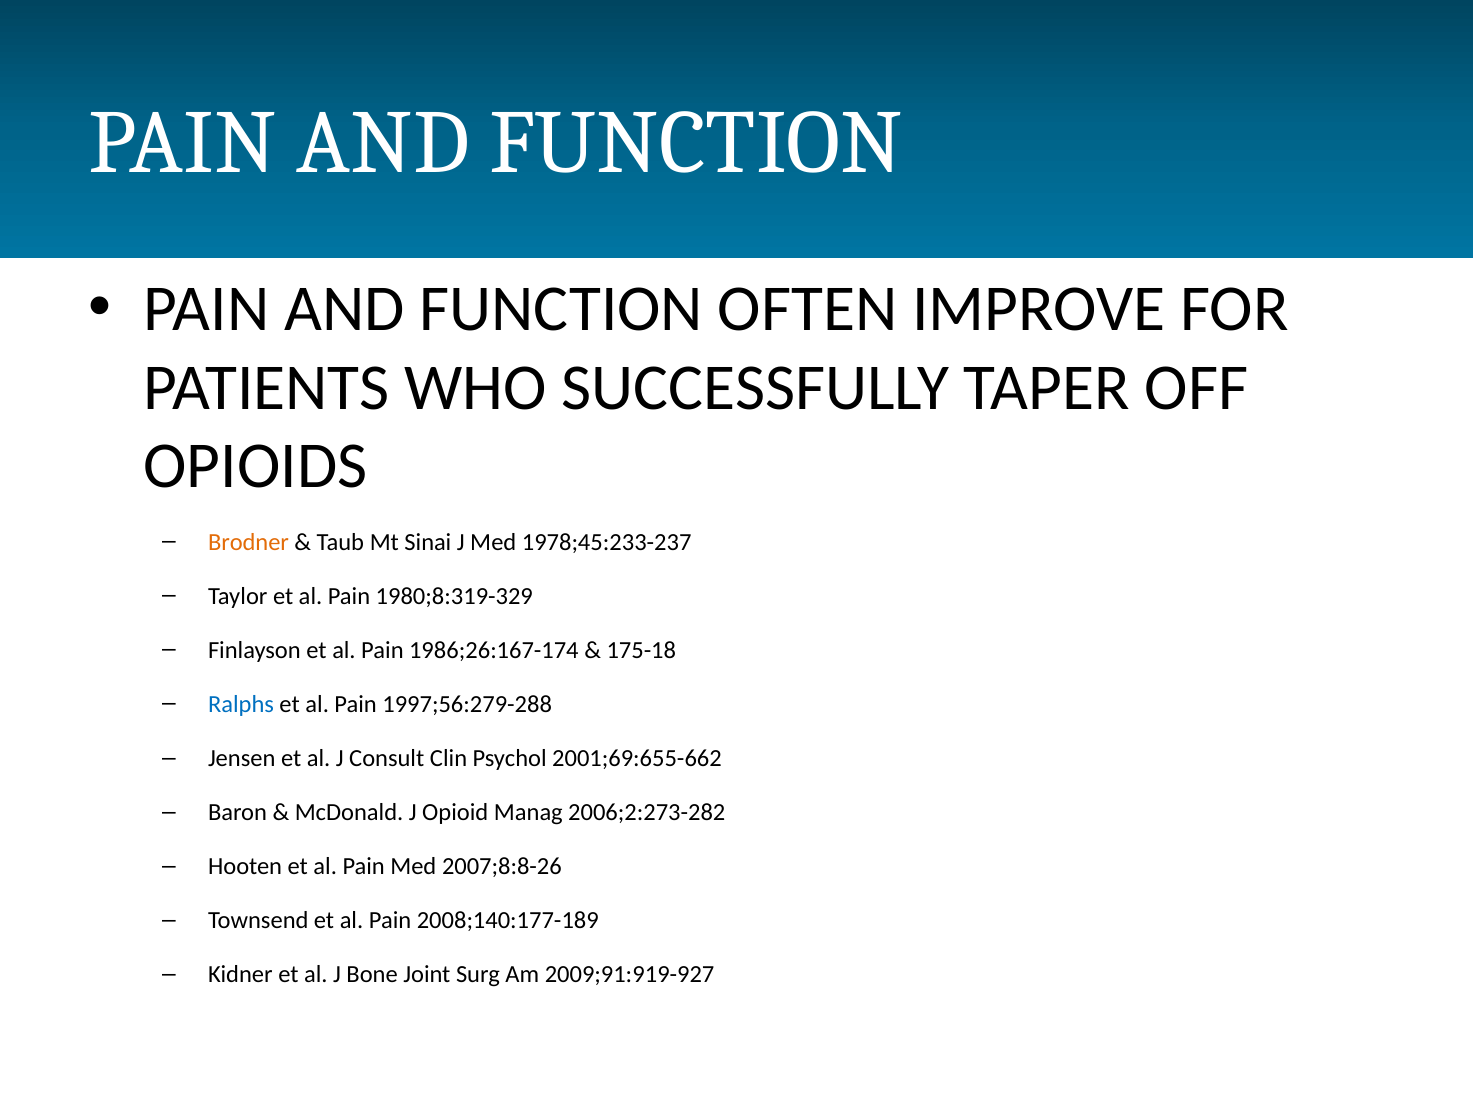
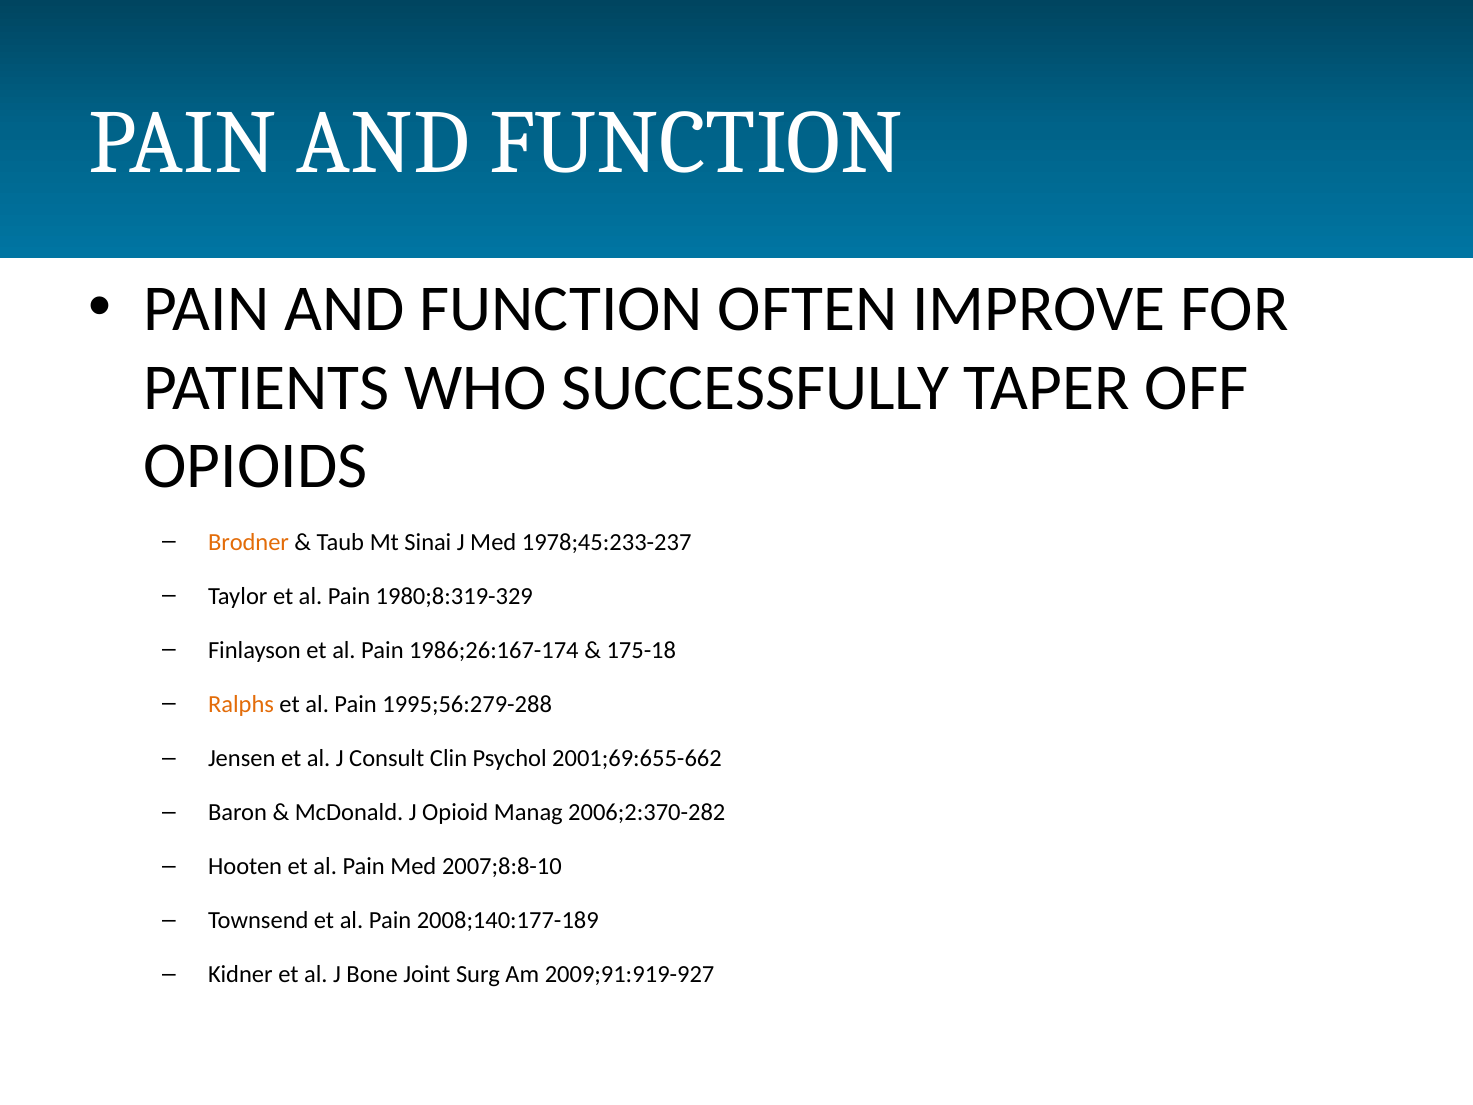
Ralphs colour: blue -> orange (241, 704)
1997;56:279-288: 1997;56:279-288 -> 1995;56:279-288 (467, 704)
2006;2:273-282: 2006;2:273-282 -> 2006;2:370-282 (647, 812)
2007;8:8-26: 2007;8:8-26 -> 2007;8:8-10 (502, 866)
